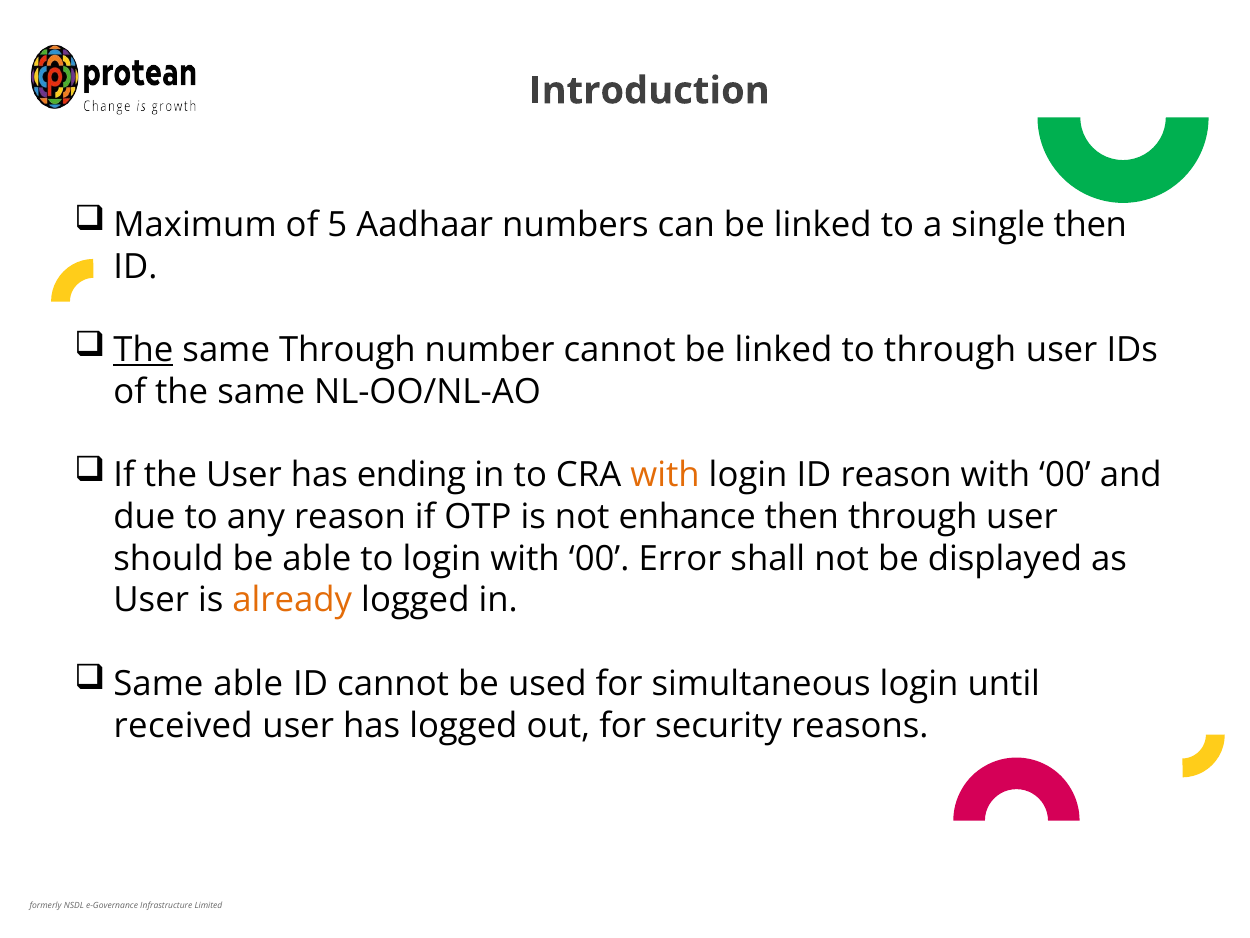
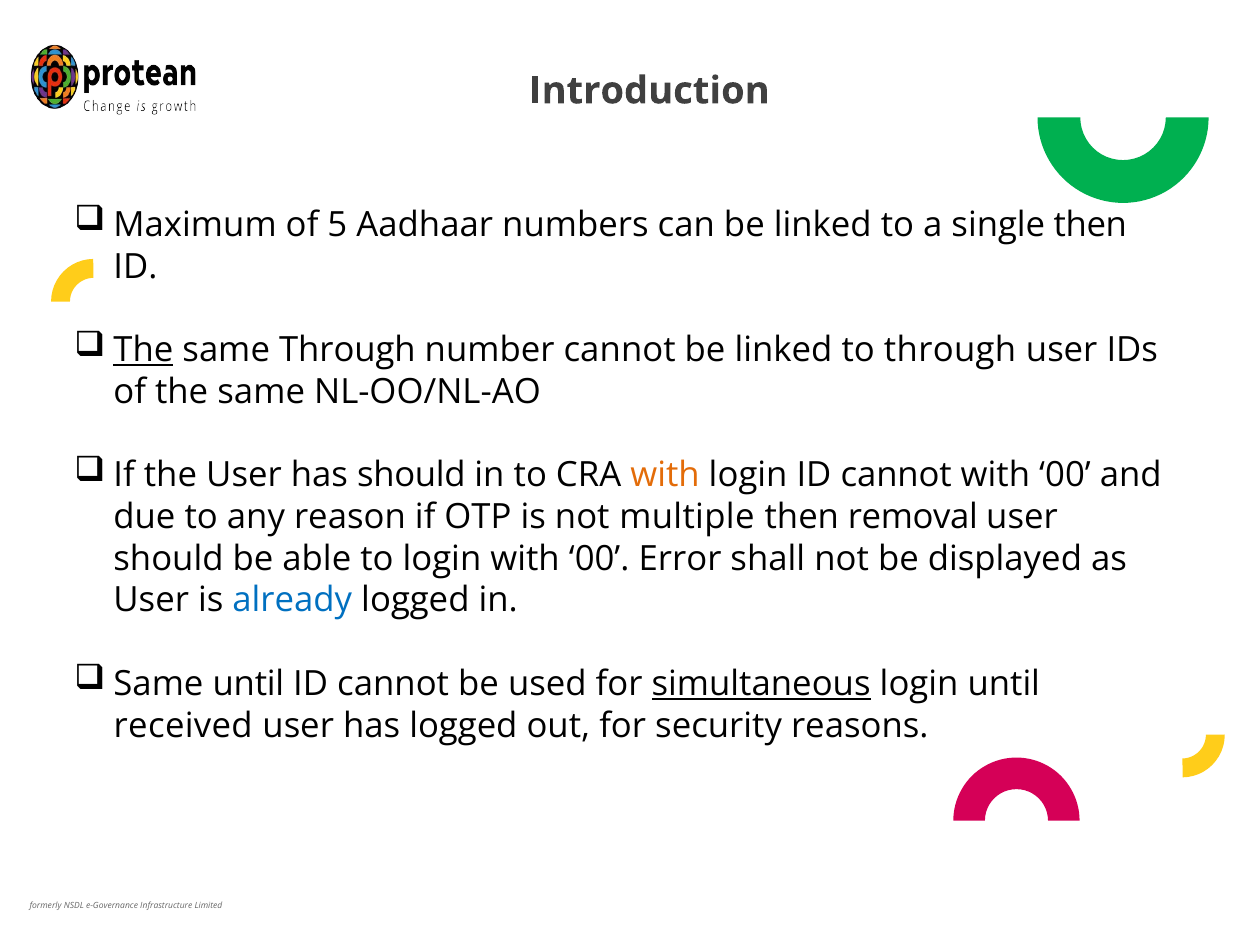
has ending: ending -> should (411, 475)
login ID reason: reason -> cannot (896, 475)
enhance: enhance -> multiple (687, 517)
then through: through -> removal (913, 517)
already colour: orange -> blue (292, 600)
Same able: able -> until (248, 683)
simultaneous underline: none -> present (761, 683)
